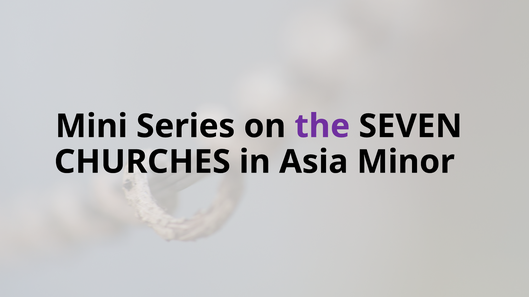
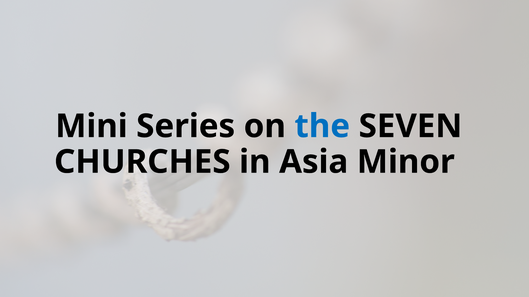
the colour: purple -> blue (322, 126)
